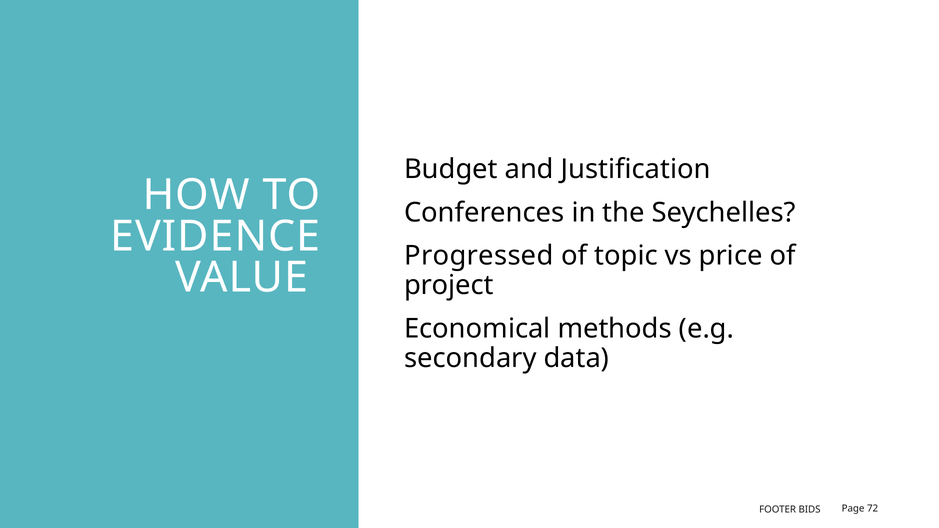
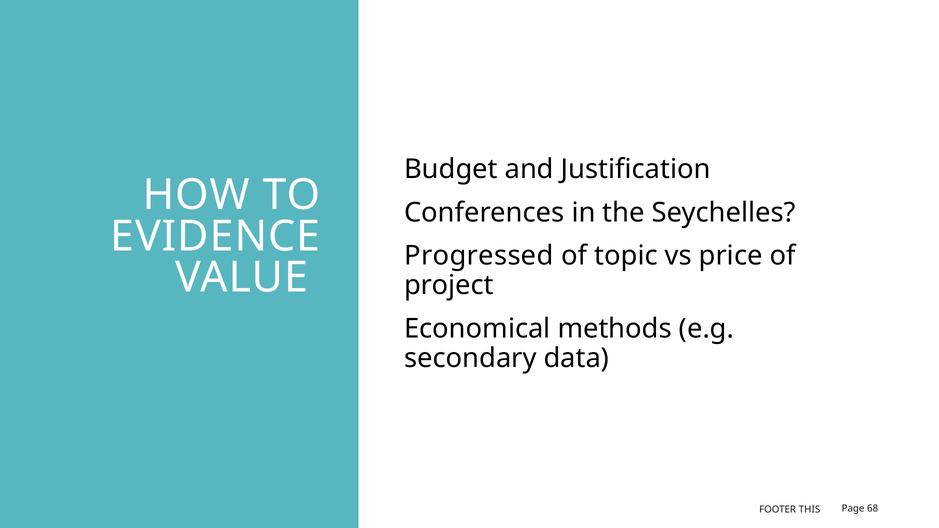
BIDS: BIDS -> THIS (809, 510)
72: 72 -> 68 (873, 509)
